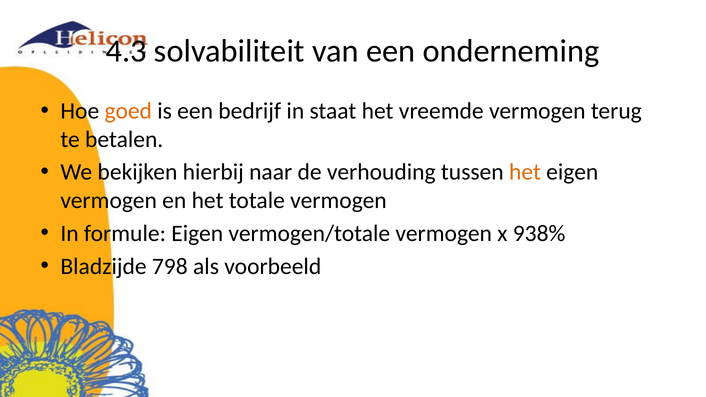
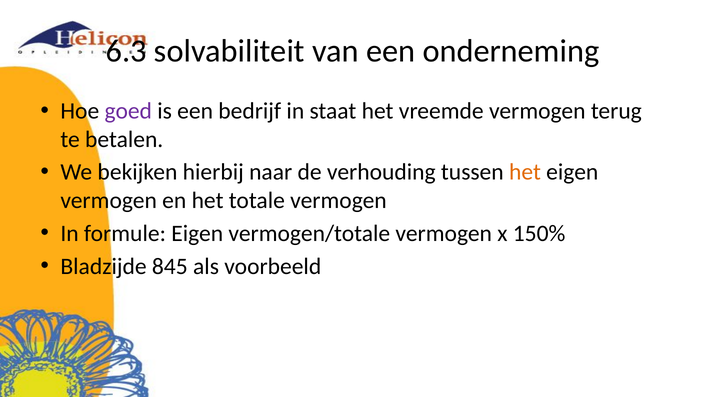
4.3: 4.3 -> 6.3 (126, 51)
goed colour: orange -> purple (128, 111)
938%: 938% -> 150% (539, 233)
798: 798 -> 845 (170, 266)
